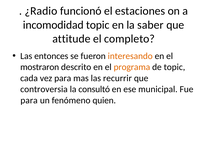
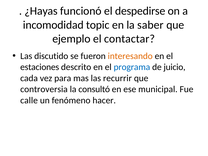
¿Radio: ¿Radio -> ¿Hayas (41, 11)
estaciones: estaciones -> despedirse (140, 11)
attitude: attitude -> ejemplo (71, 39)
completo: completo -> contactar (129, 39)
entonces: entonces -> discutido (51, 56)
mostraron: mostraron -> estaciones (40, 67)
programa colour: orange -> blue (132, 67)
de topic: topic -> juicio (175, 67)
para: para -> calle (29, 100)
quien: quien -> hacer (104, 100)
